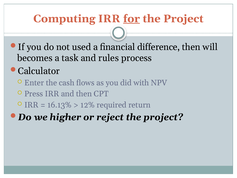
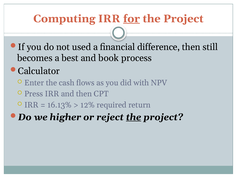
will: will -> still (210, 47)
task: task -> best (70, 58)
rules: rules -> book (109, 58)
the underline: none -> present (134, 117)
